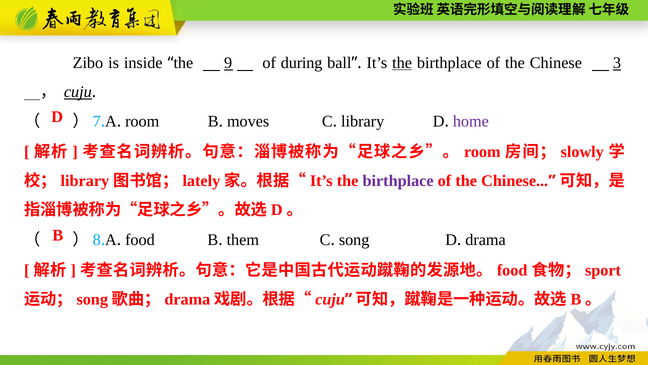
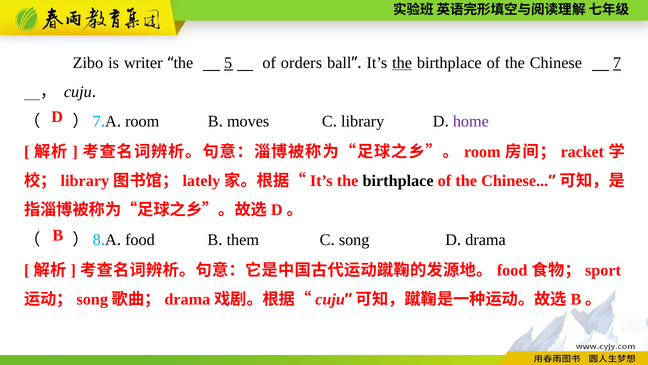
inside: inside -> writer (143, 63)
9: 9 -> 5 (228, 63)
during: during -> orders (301, 63)
3: 3 -> 7 (617, 63)
cuju underline: present -> none (78, 92)
slowly: slowly -> racket (582, 151)
birthplace colour: purple -> black (398, 181)
